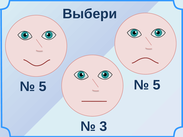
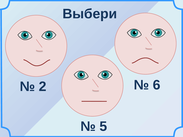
5: 5 -> 6 (157, 85)
5: 5 -> 2 (43, 87)
3: 3 -> 5 (103, 127)
